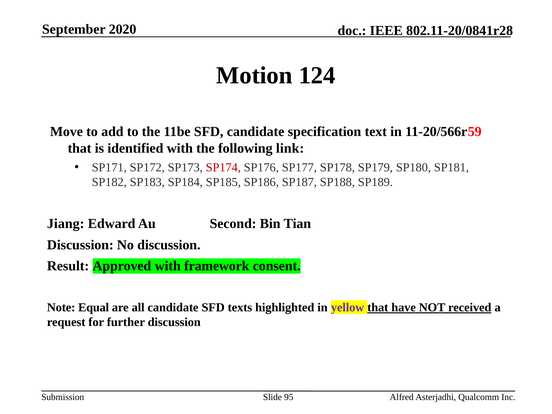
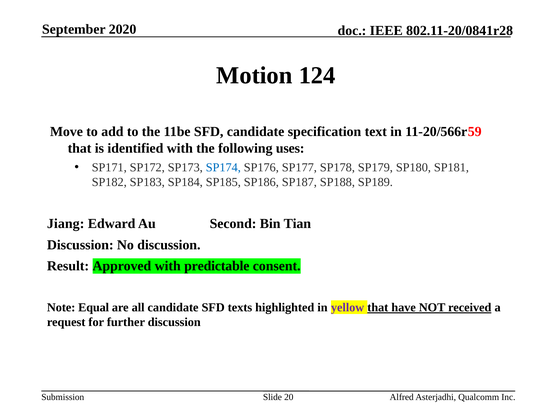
link: link -> uses (290, 148)
SP174 colour: red -> blue (223, 168)
framework: framework -> predictable (217, 266)
95: 95 -> 20 (289, 397)
